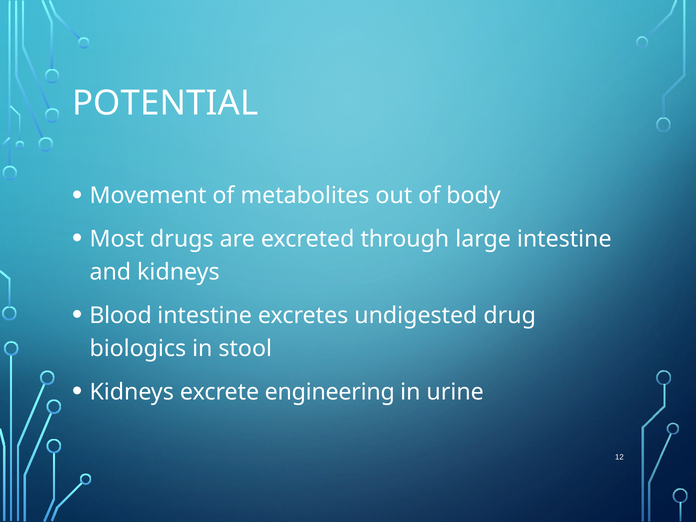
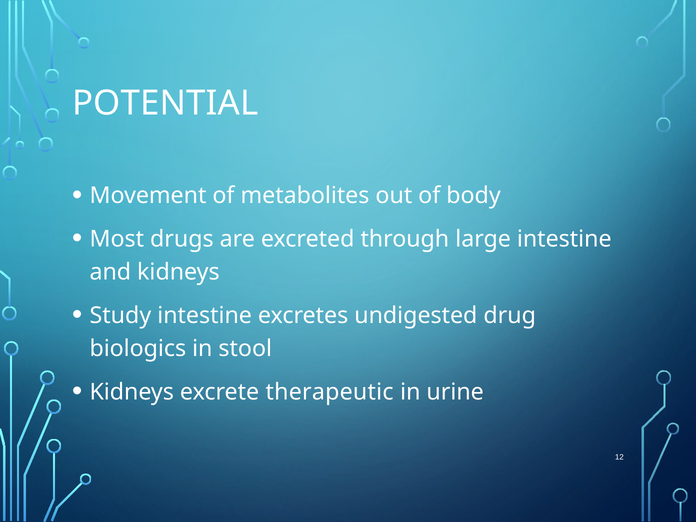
Blood: Blood -> Study (120, 315)
engineering: engineering -> therapeutic (330, 392)
